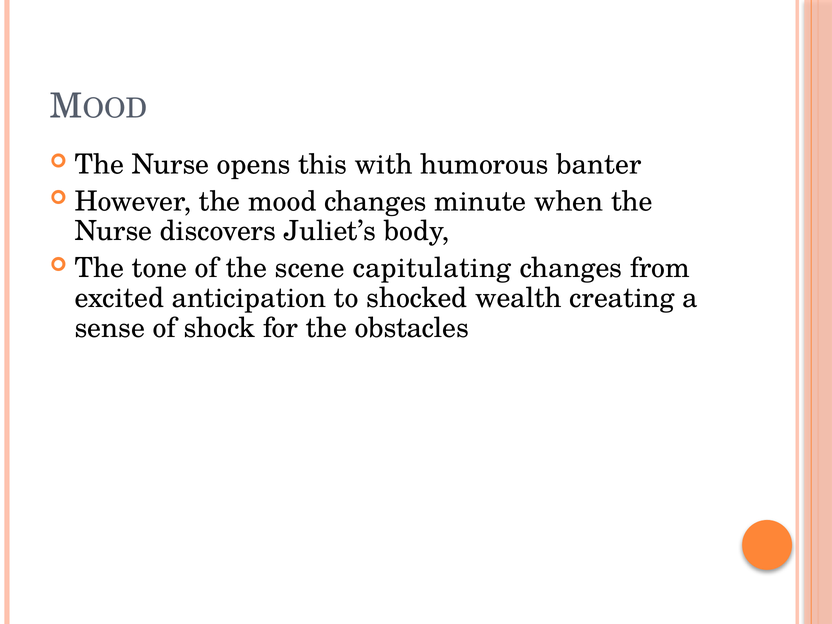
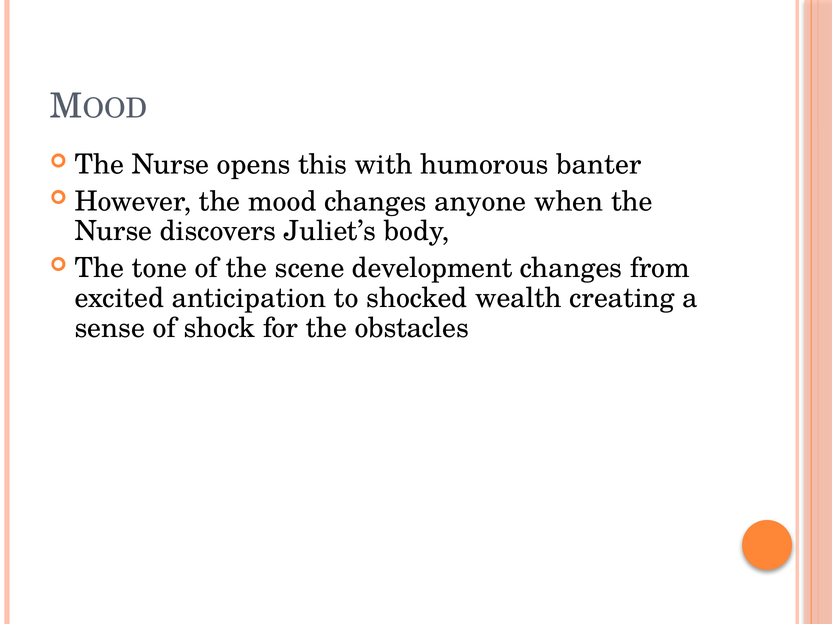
minute: minute -> anyone (480, 201)
capitulating: capitulating -> development (432, 268)
